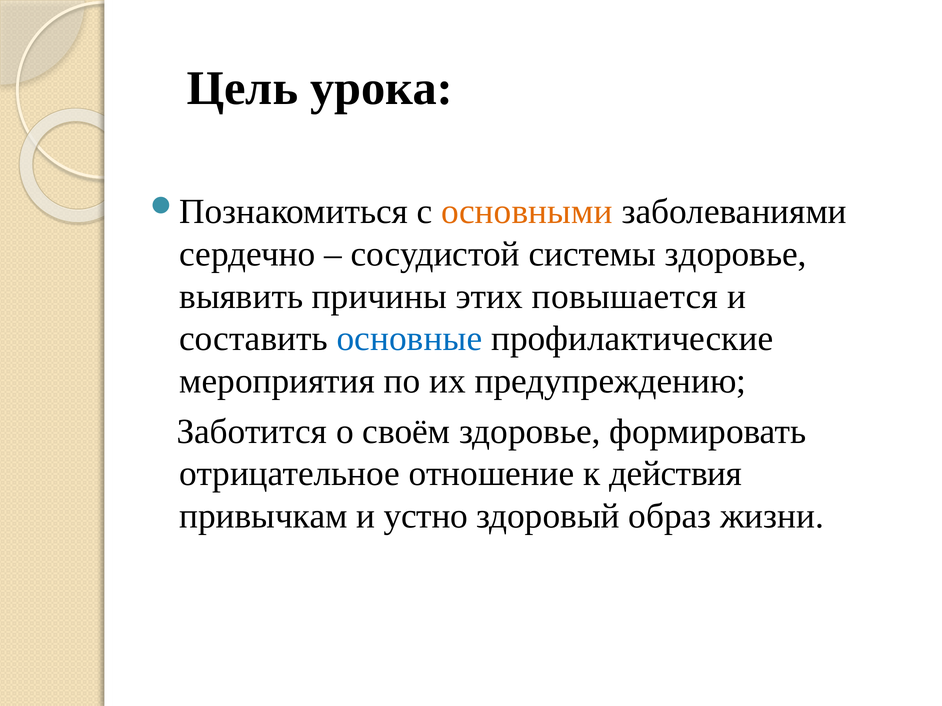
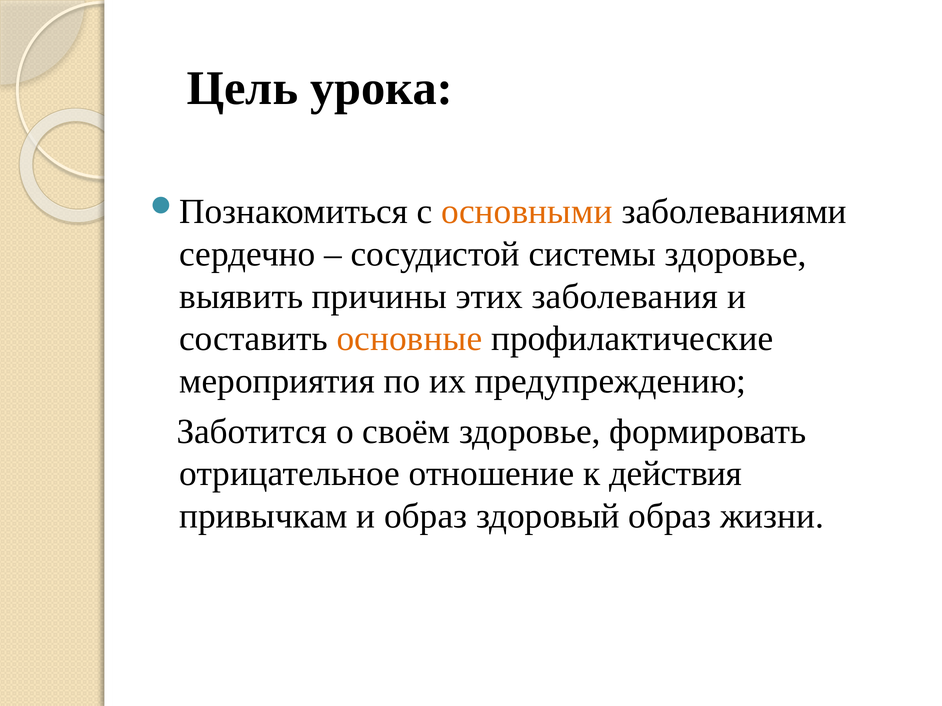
повышается: повышается -> заболевания (625, 297)
основные colour: blue -> orange (409, 339)
и устно: устно -> образ (426, 517)
